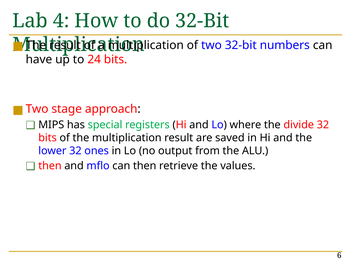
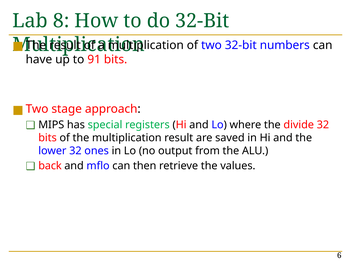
4: 4 -> 8 (61, 21)
24: 24 -> 91 (94, 59)
then: then -> back (50, 166)
